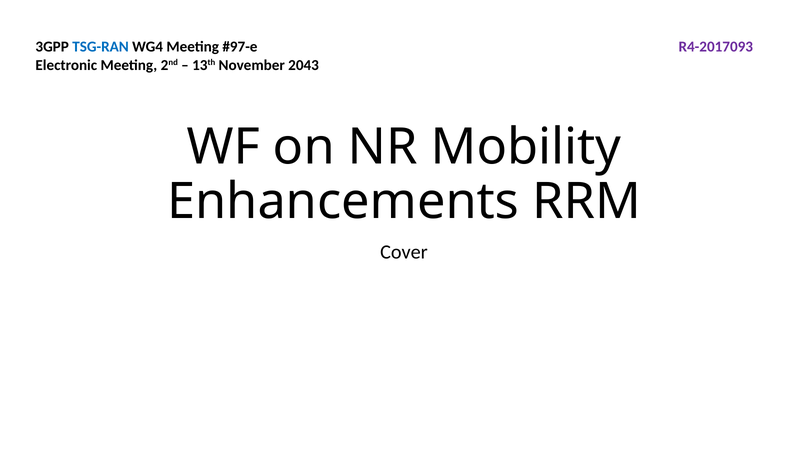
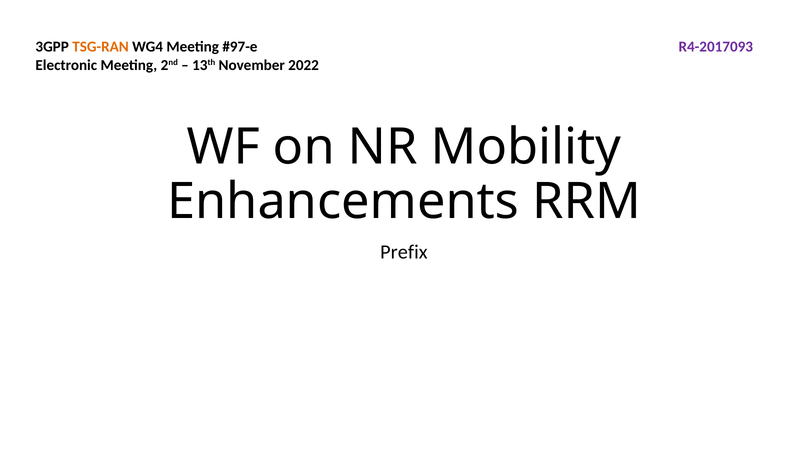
TSG-RAN colour: blue -> orange (101, 47)
2043: 2043 -> 2022 (304, 65)
Cover: Cover -> Prefix (404, 253)
